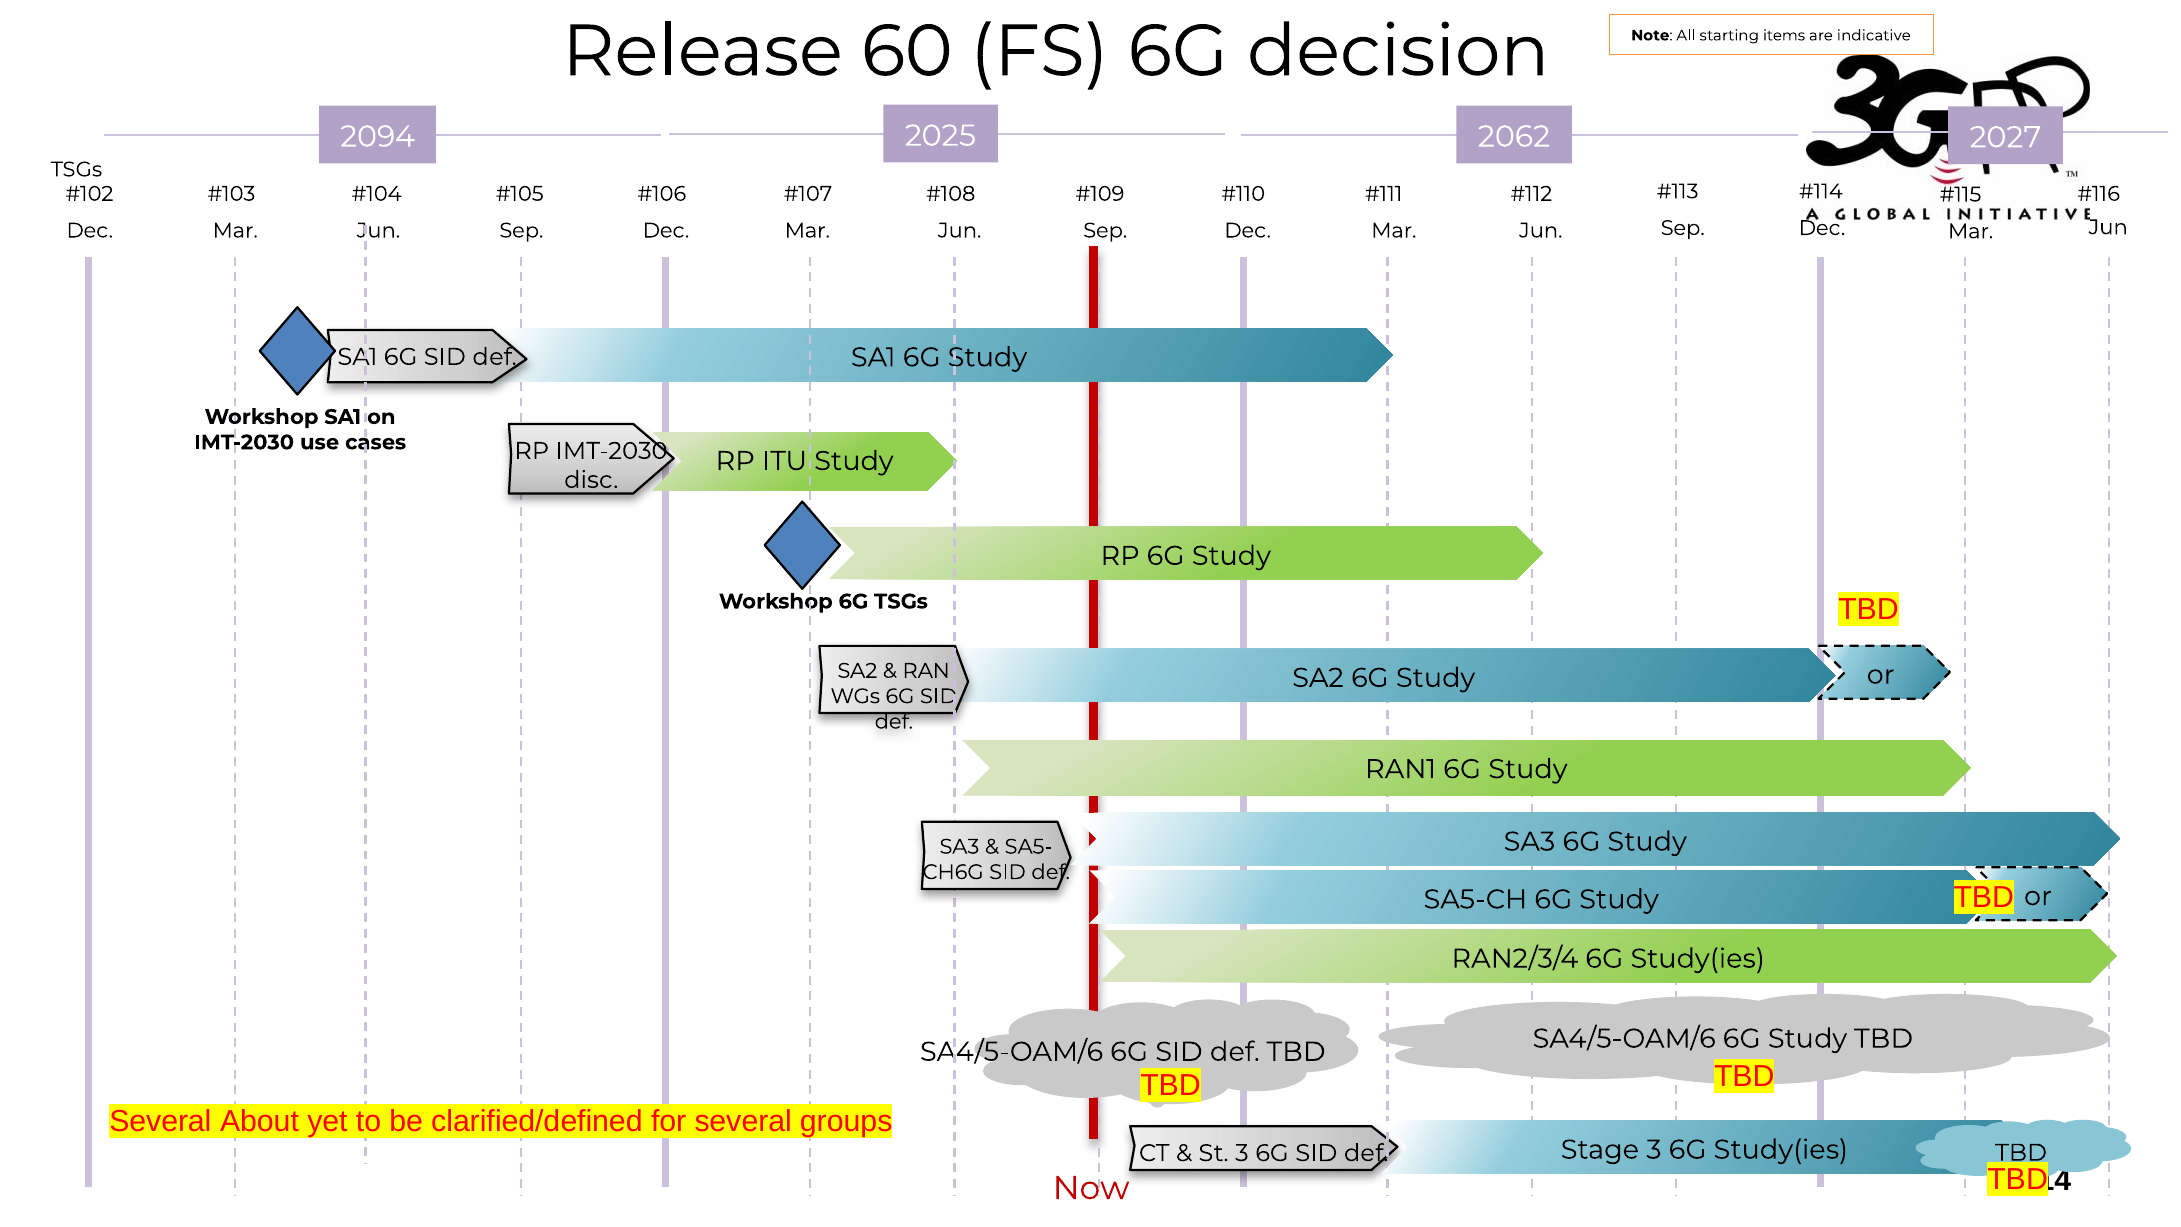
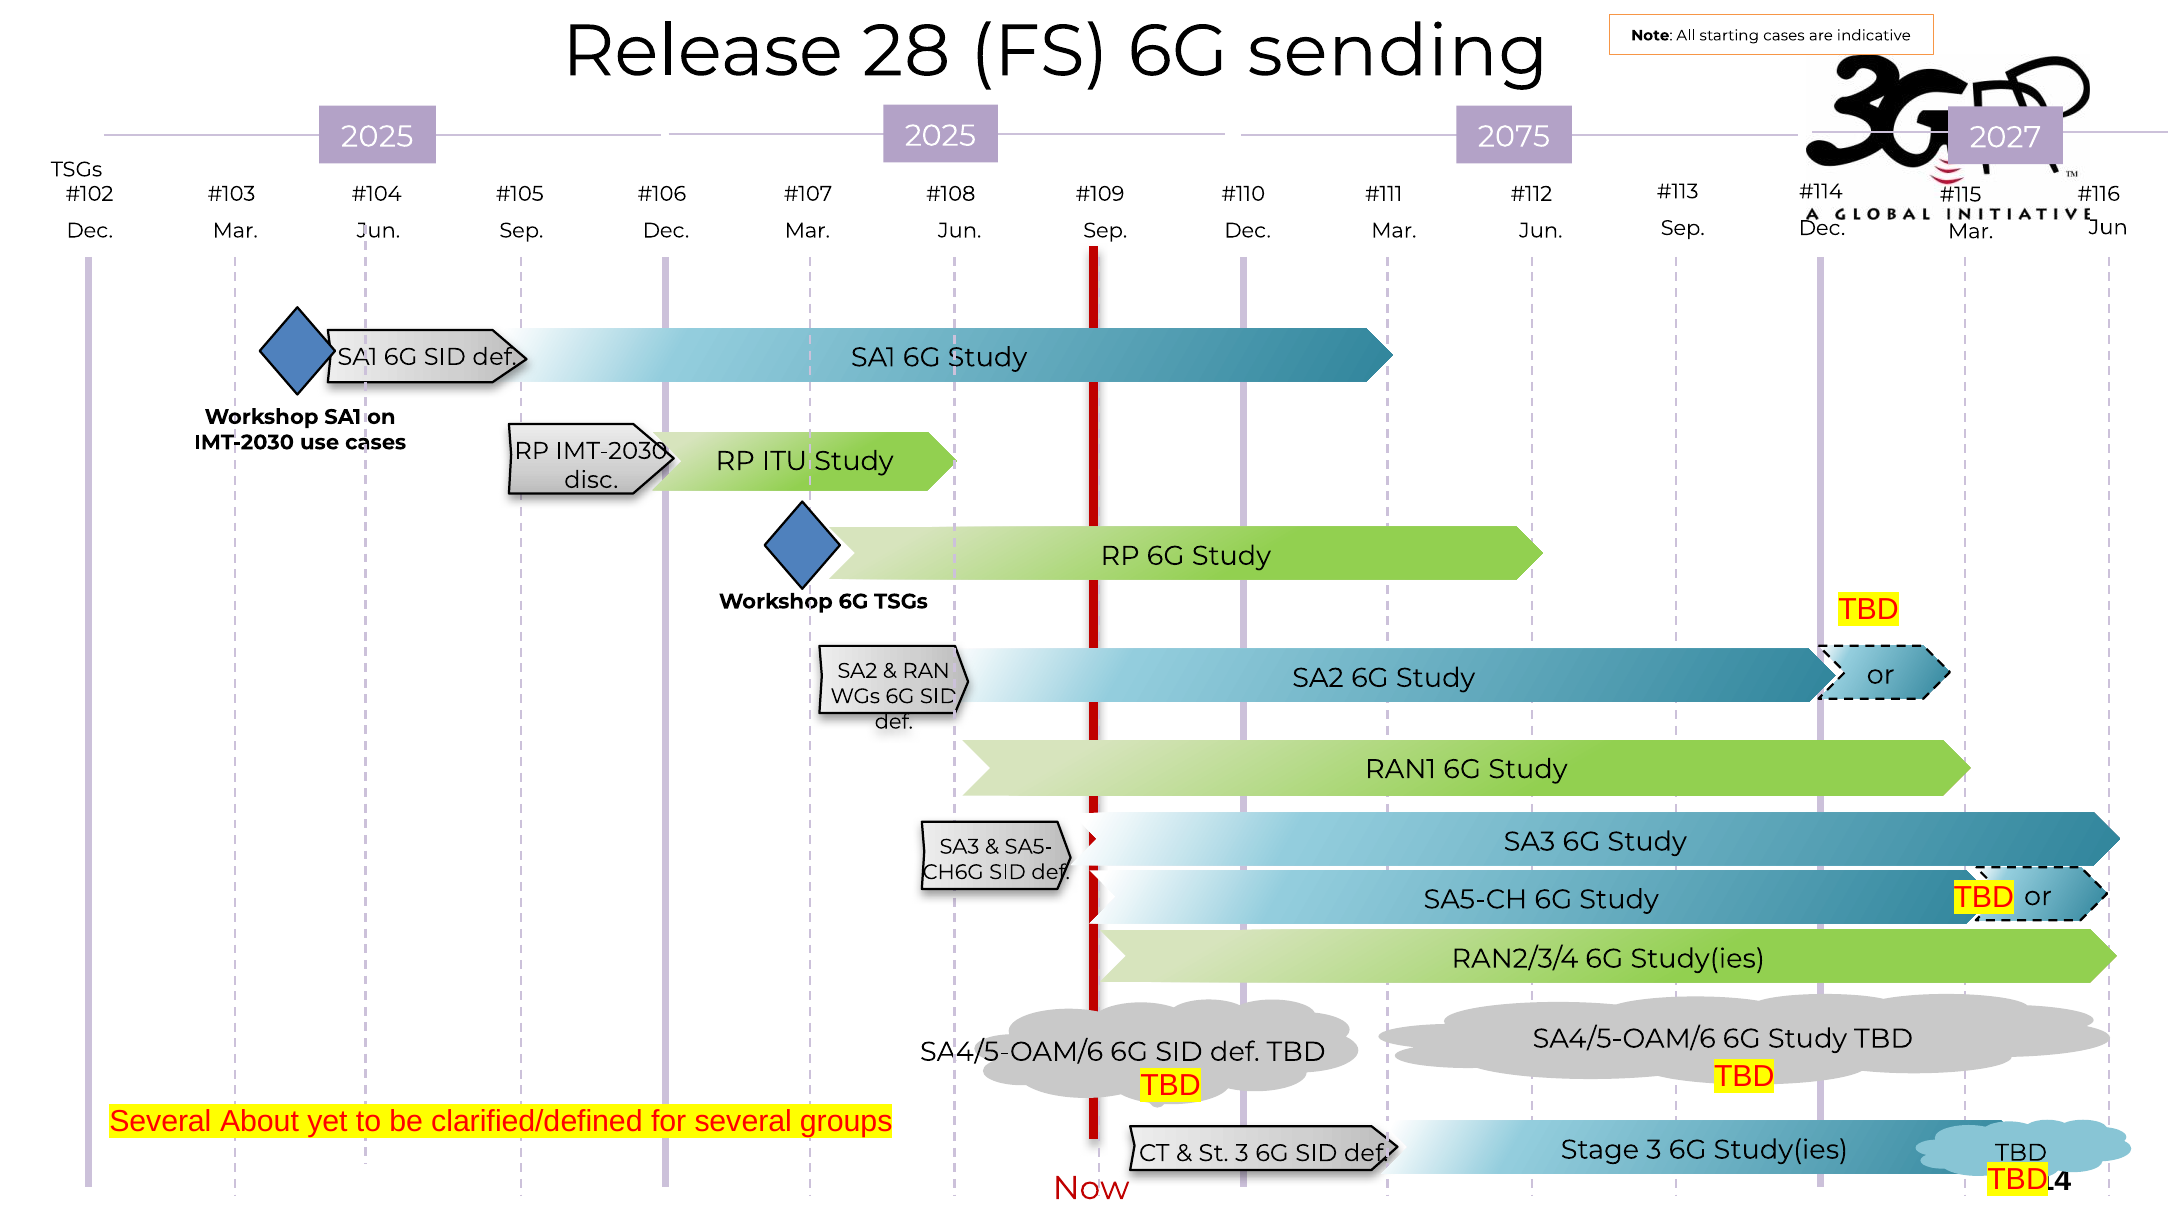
starting items: items -> cases (1784, 35)
60: 60 -> 28 (906, 51)
decision: decision -> sending (1398, 51)
2062: 2062 -> 2075 (1514, 137)
2094: 2094 -> 2025 (377, 137)
